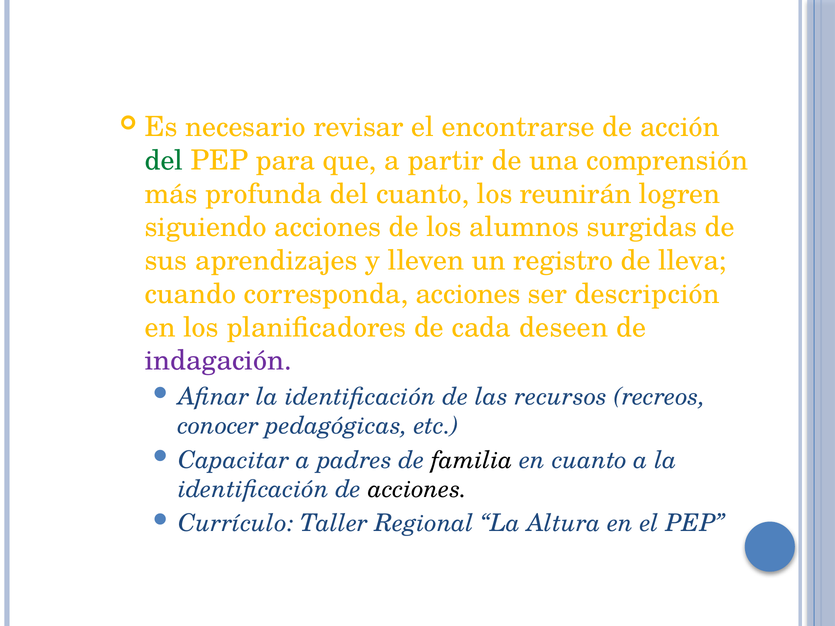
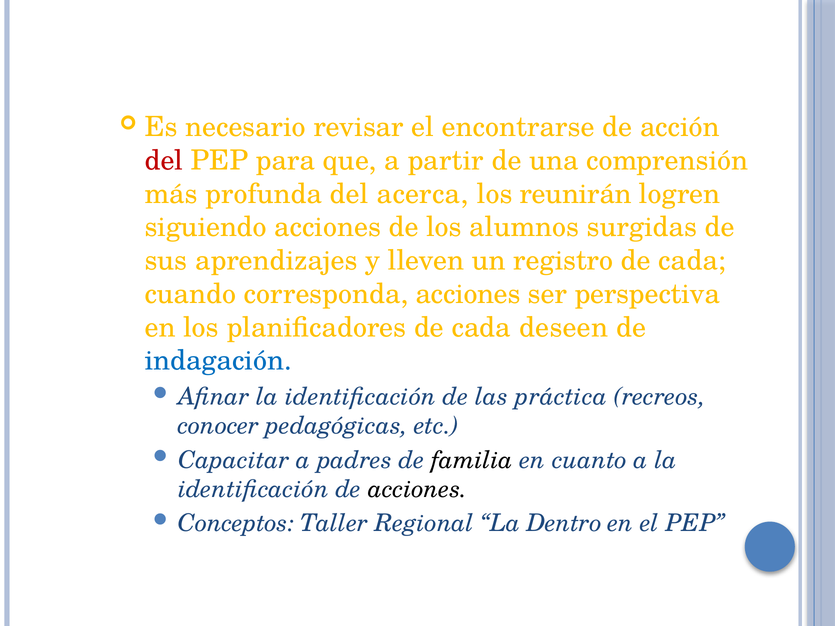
del colour: green -> red (164, 161)
del cuanto: cuanto -> acerca (423, 194)
registro de lleva: lleva -> cada (692, 261)
descripción: descripción -> perspectiva (647, 294)
indagación colour: purple -> blue (218, 361)
recursos: recursos -> práctica (561, 397)
Currículo: Currículo -> Conceptos (236, 524)
Altura: Altura -> Dentro (564, 524)
